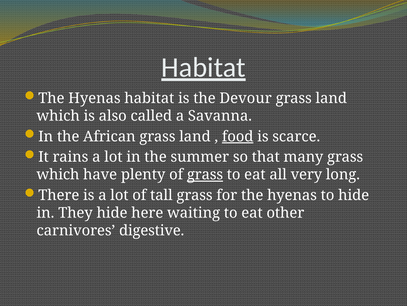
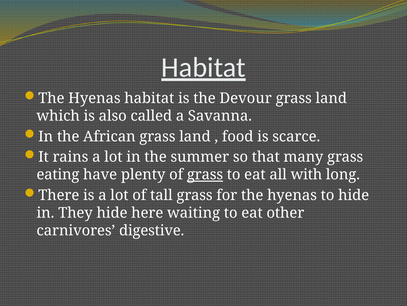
food underline: present -> none (238, 136)
which: which -> eating (58, 174)
very: very -> with (306, 174)
